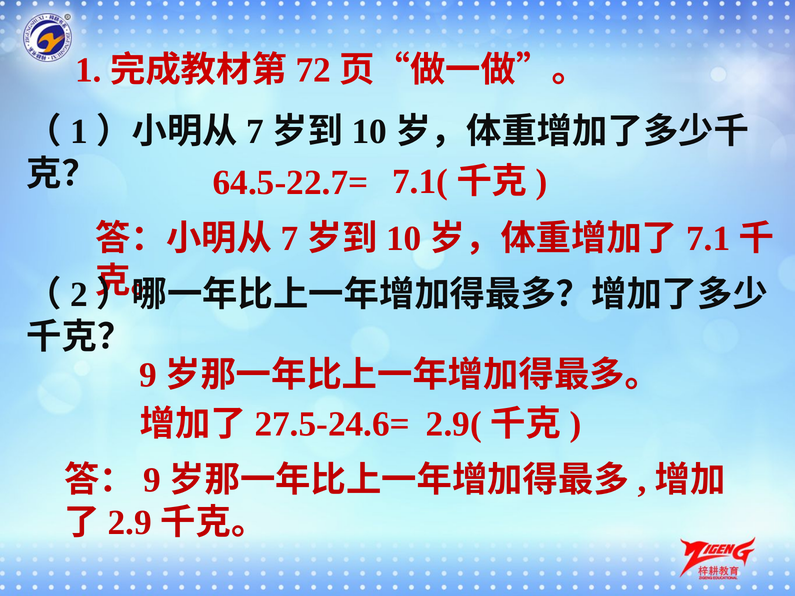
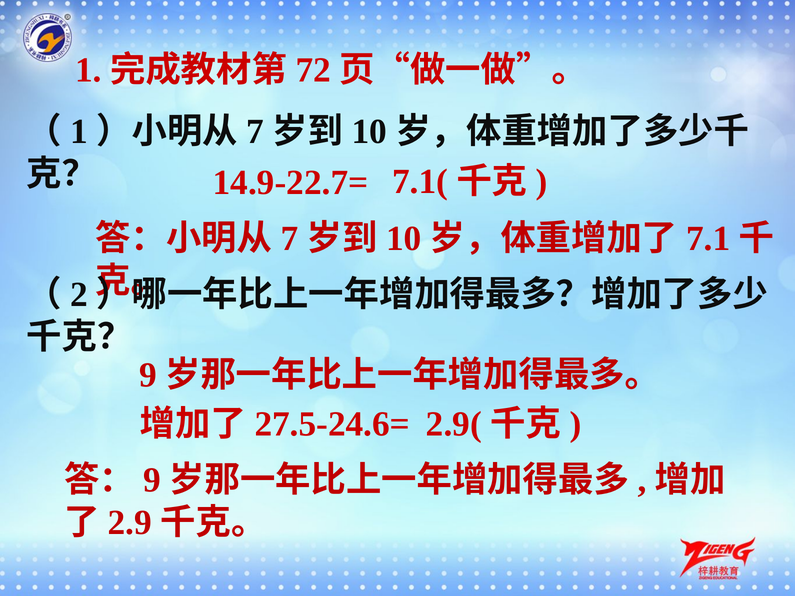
64.5-22.7=: 64.5-22.7= -> 14.9-22.7= (291, 182)
